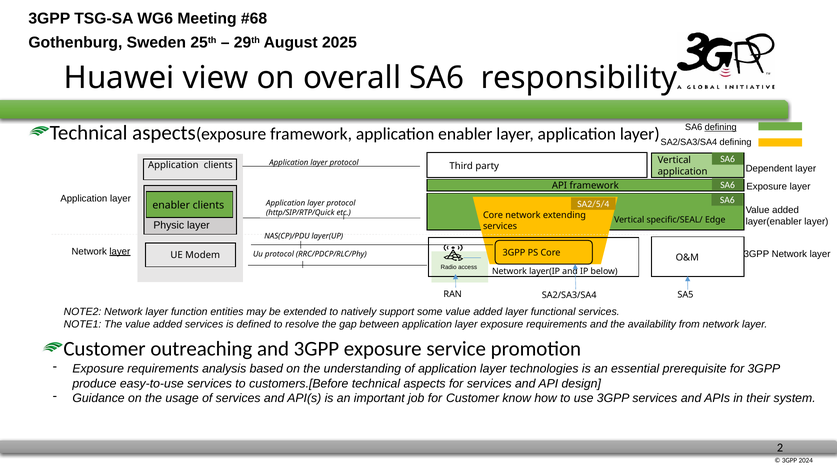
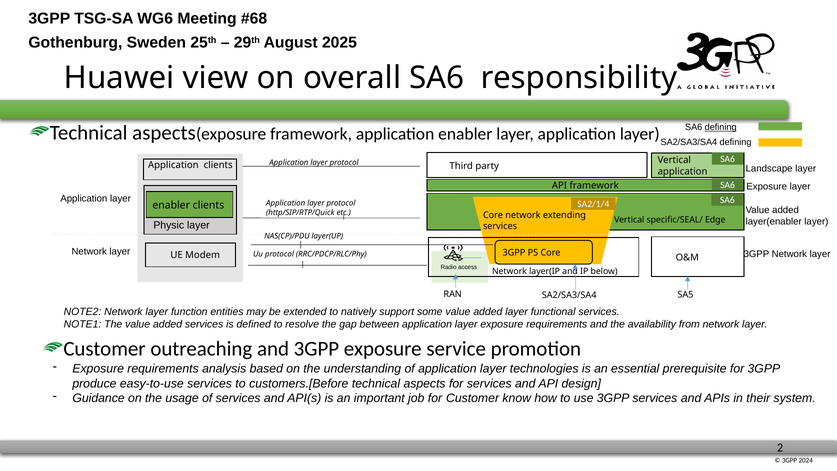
Dependent: Dependent -> Landscape (769, 169)
SA2/5/4: SA2/5/4 -> SA2/1/4 (593, 204)
layer underline: present -> none (120, 251)
